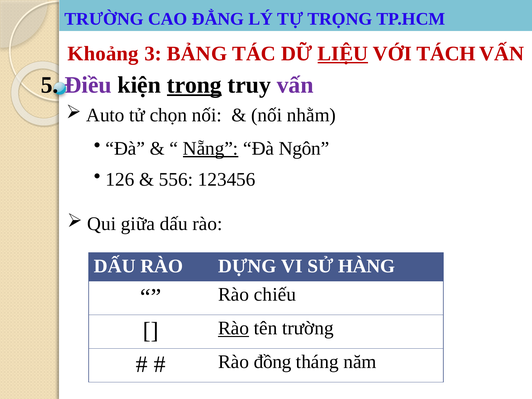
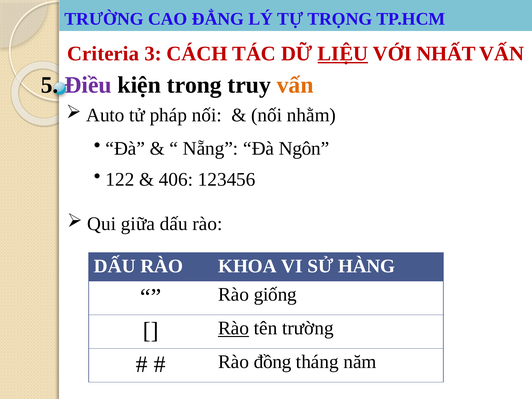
Khoảng: Khoảng -> Criteria (103, 54)
BẢNG: BẢNG -> CÁCH (197, 54)
TÁCH: TÁCH -> NHẤT (446, 54)
trong underline: present -> none (194, 85)
vấn colour: purple -> orange (295, 85)
chọn: chọn -> pháp (168, 115)
Nẵng underline: present -> none (211, 148)
126: 126 -> 122 (120, 180)
556: 556 -> 406 (176, 180)
DỰNG: DỰNG -> KHOA (247, 266)
chiếu: chiếu -> giống (275, 295)
